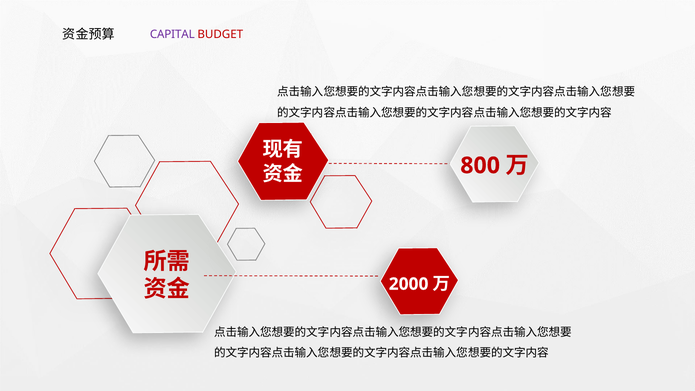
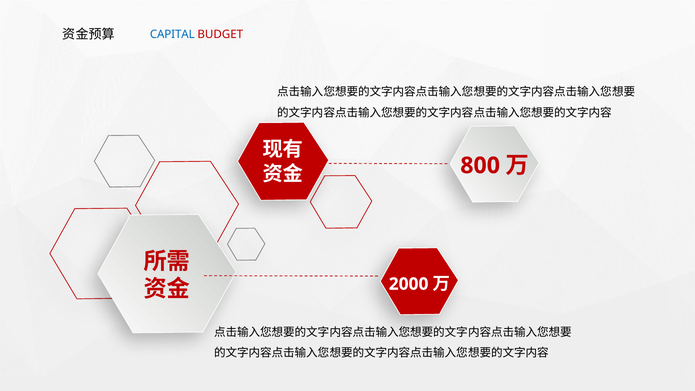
CAPITAL colour: purple -> blue (172, 35)
